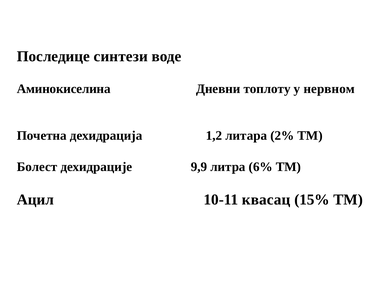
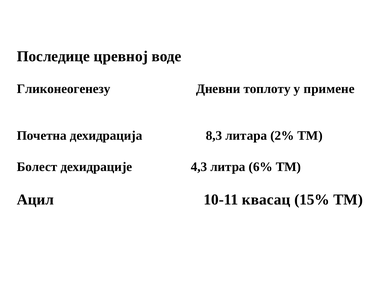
синтези: синтези -> цревној (121, 56)
Аминокиселина: Аминокиселина -> Гликонеогенезу (64, 89)
нервном: нервном -> примене (329, 89)
1,2: 1,2 -> 8,3 (214, 136)
9,9: 9,9 -> 4,3 (199, 167)
